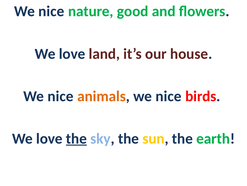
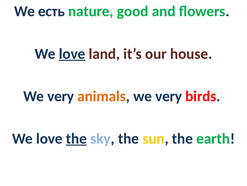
nice: nice -> есть (51, 11)
love underline: none -> present (72, 54)
nice: nice -> very (61, 96)
animals we nice: nice -> very (169, 96)
